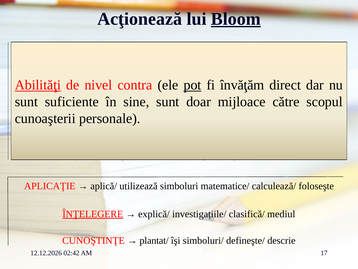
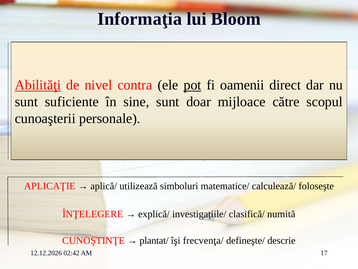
Acţionează: Acţionează -> Informaţia (140, 19)
Bloom underline: present -> none (236, 19)
învăţăm: învăţăm -> oamenii (242, 85)
ÎNŢELEGERE underline: present -> none (93, 214)
mediul: mediul -> numită (281, 214)
simboluri/: simboluri/ -> frecvenţa/ (203, 240)
